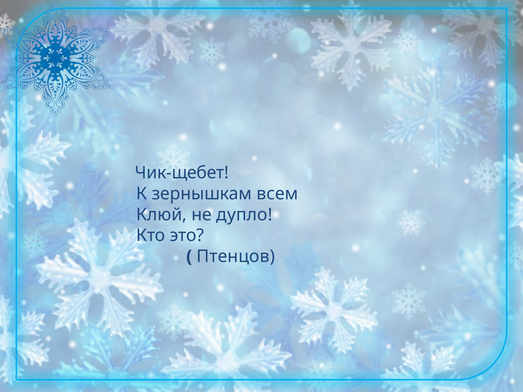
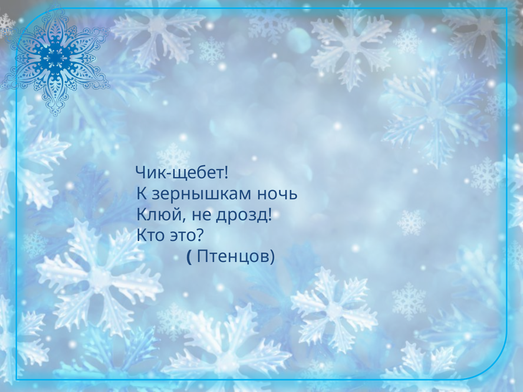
всем: всем -> ночь (277, 194)
дупло: дупло -> дрозд (244, 215)
